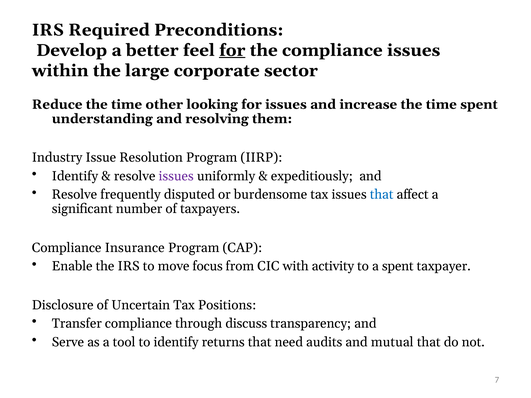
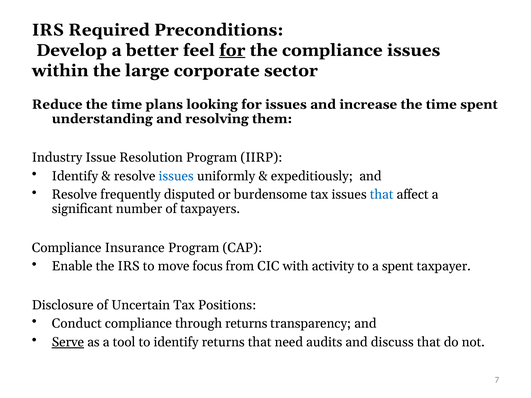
other: other -> plans (164, 104)
issues colour: purple -> blue (176, 176)
Transfer: Transfer -> Conduct (77, 324)
through discuss: discuss -> returns (246, 324)
Serve underline: none -> present (68, 342)
mutual: mutual -> discuss (392, 342)
